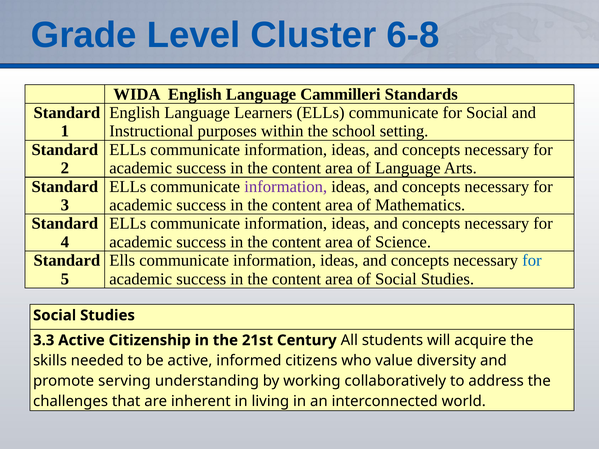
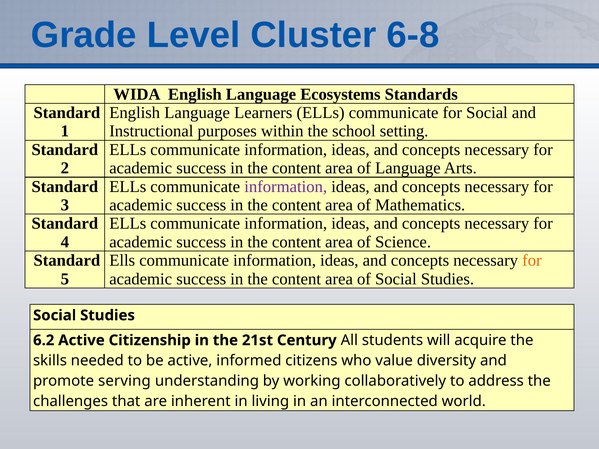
Cammilleri: Cammilleri -> Ecosystems (340, 94)
for colour: blue -> orange (532, 261)
3.3: 3.3 -> 6.2 (44, 340)
